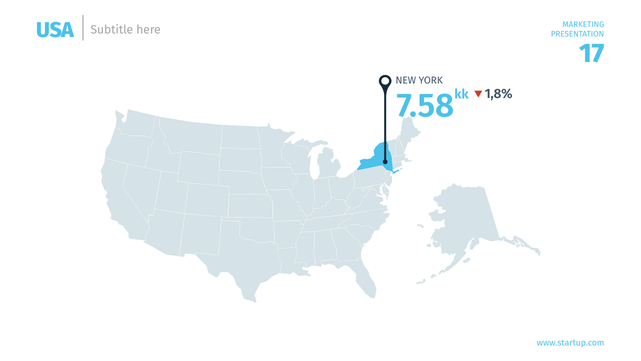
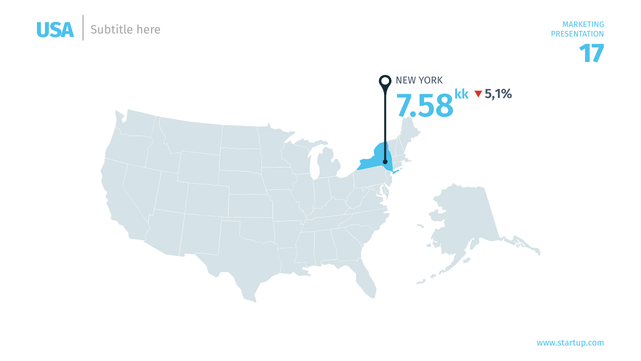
1,8%: 1,8% -> 5,1% (499, 94)
